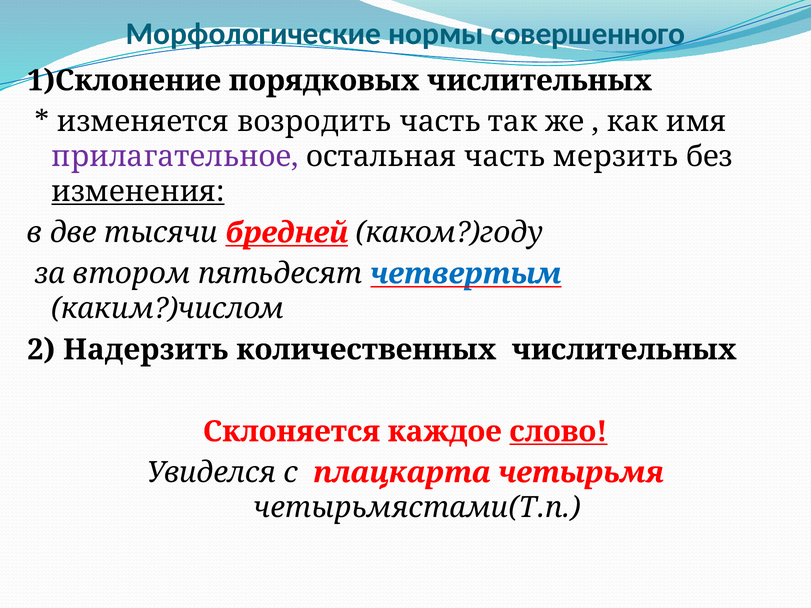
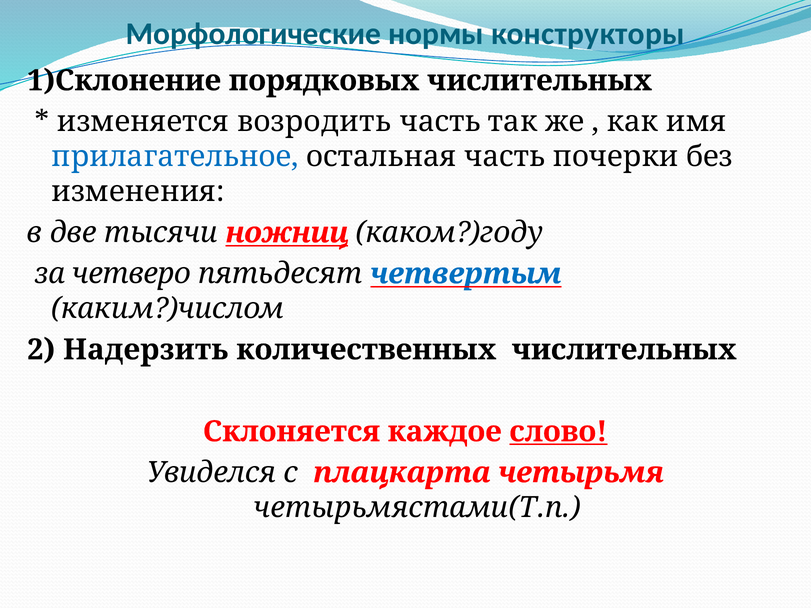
совершенного: совершенного -> конструкторы (588, 34)
прилагательное colour: purple -> blue (175, 157)
мерзить: мерзить -> почерки (616, 157)
изменения underline: present -> none (138, 192)
бредней: бредней -> ножниц (287, 233)
втором: втором -> четверо (132, 274)
